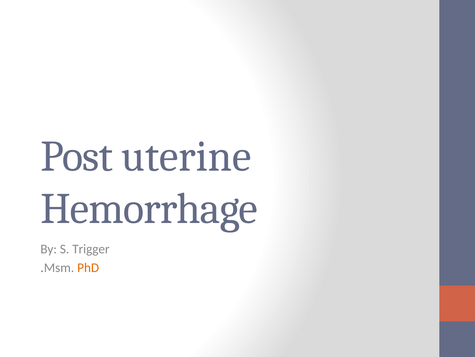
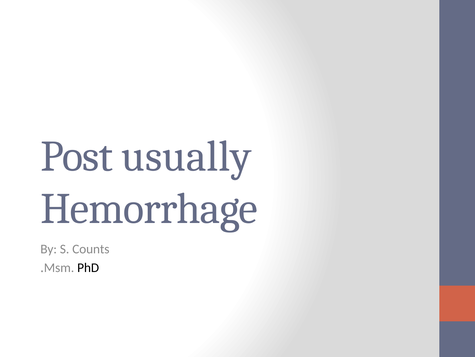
uterine: uterine -> usually (186, 156)
Trigger: Trigger -> Counts (91, 249)
PhD colour: orange -> black (88, 267)
